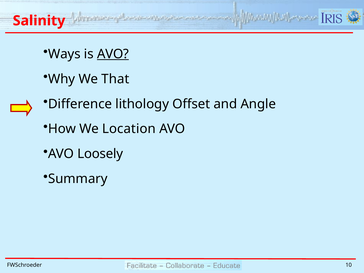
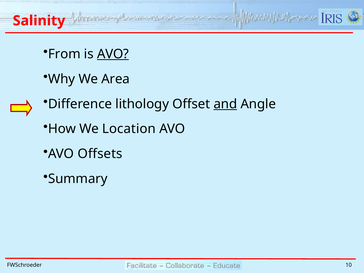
Ways: Ways -> From (64, 54)
That: That -> Area (116, 79)
and underline: none -> present (225, 104)
Loosely: Loosely -> Offsets (100, 154)
